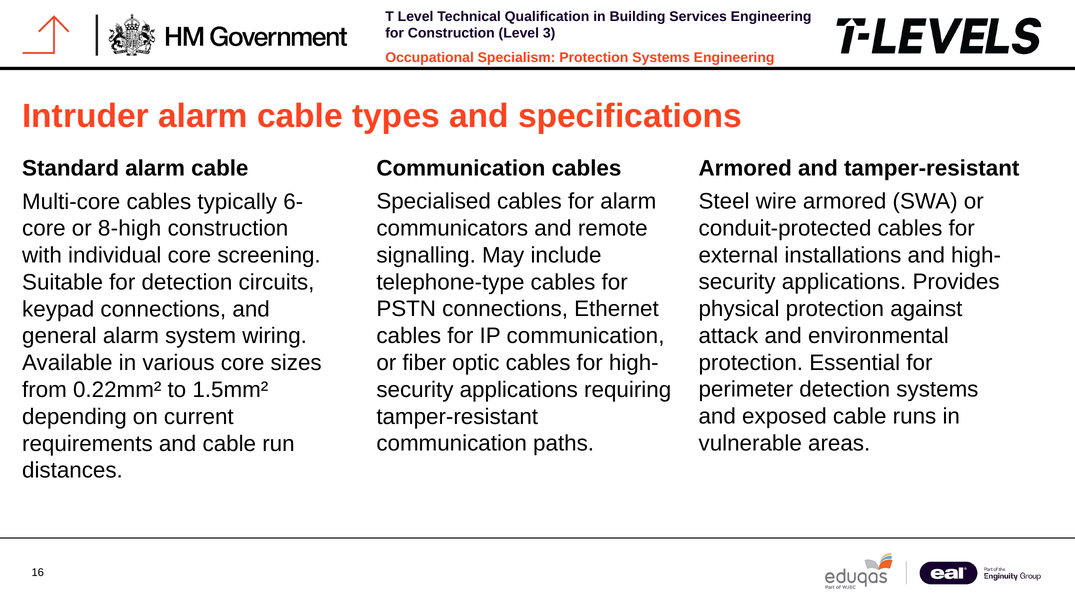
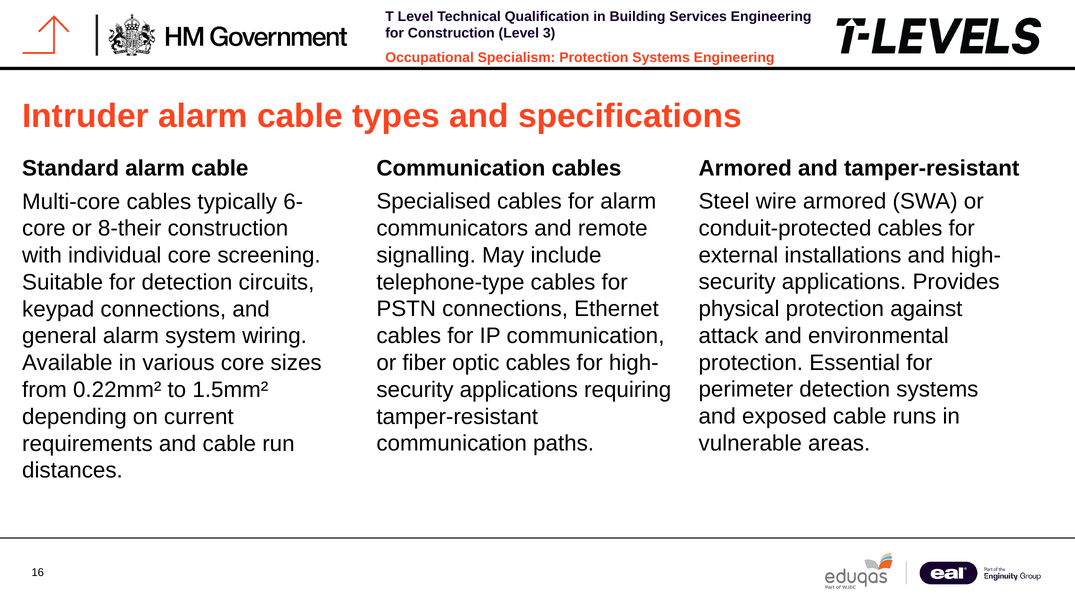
8-high: 8-high -> 8-their (130, 228)
